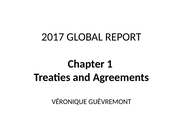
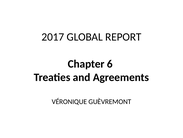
1: 1 -> 6 (110, 64)
